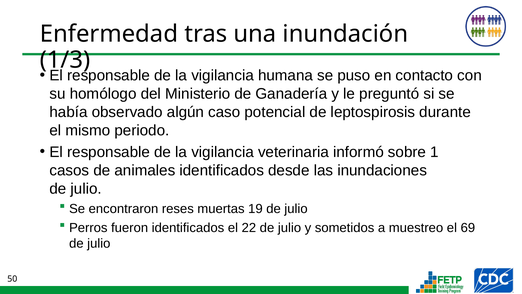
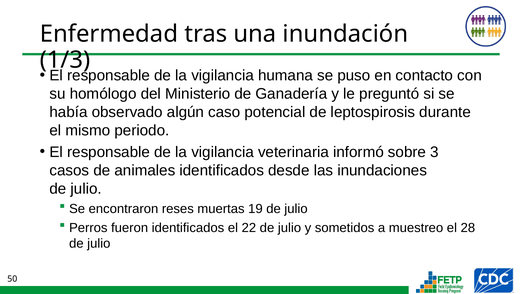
1: 1 -> 3 (434, 152)
69: 69 -> 28 (468, 227)
